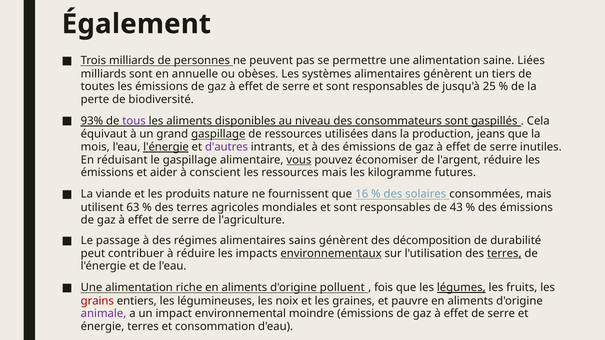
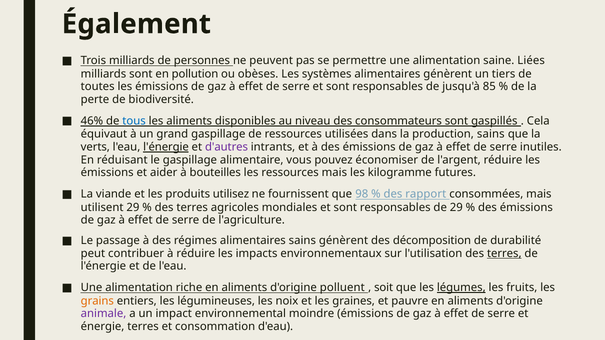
annuelle: annuelle -> pollution (195, 74)
25: 25 -> 85 (489, 87)
93%: 93% -> 46% (92, 121)
tous colour: purple -> blue (134, 121)
gaspillage underline: present -> none (218, 134)
production jeans: jeans -> sains (491, 134)
mois: mois -> verts (95, 147)
vous underline: present -> none (299, 160)
conscient: conscient -> bouteilles (215, 173)
nature: nature -> utilisez (231, 194)
16: 16 -> 98 (362, 194)
solaires: solaires -> rapport (426, 194)
utilisent 63: 63 -> 29 (133, 208)
de 43: 43 -> 29 (456, 208)
environnementaux underline: present -> none (331, 254)
fois: fois -> soit (384, 288)
grains colour: red -> orange (97, 301)
